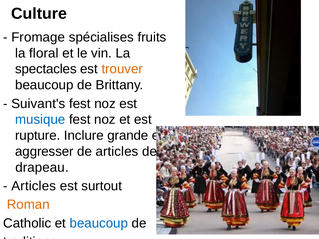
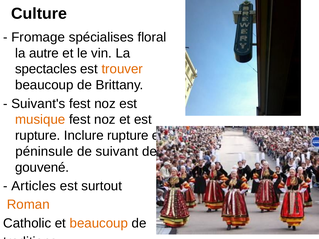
fruits: fruits -> floral (152, 37)
floral: floral -> autre (44, 53)
musique colour: blue -> orange (40, 120)
Inclure grande: grande -> rupture (128, 136)
aggresser: aggresser -> péninsule (44, 152)
de articles: articles -> suivant (117, 152)
drapeau: drapeau -> gouvené (42, 168)
beaucoup colour: blue -> orange (99, 223)
